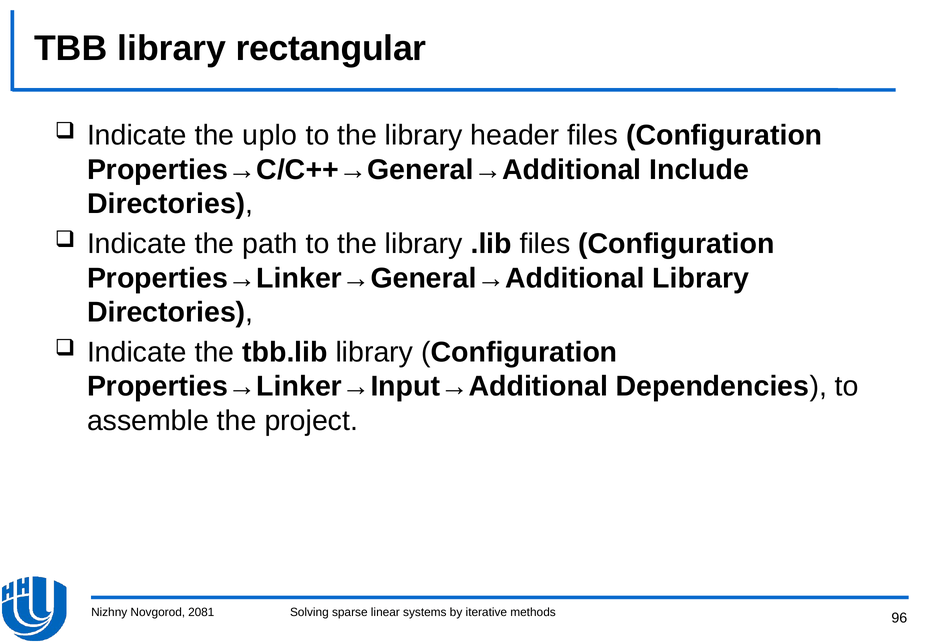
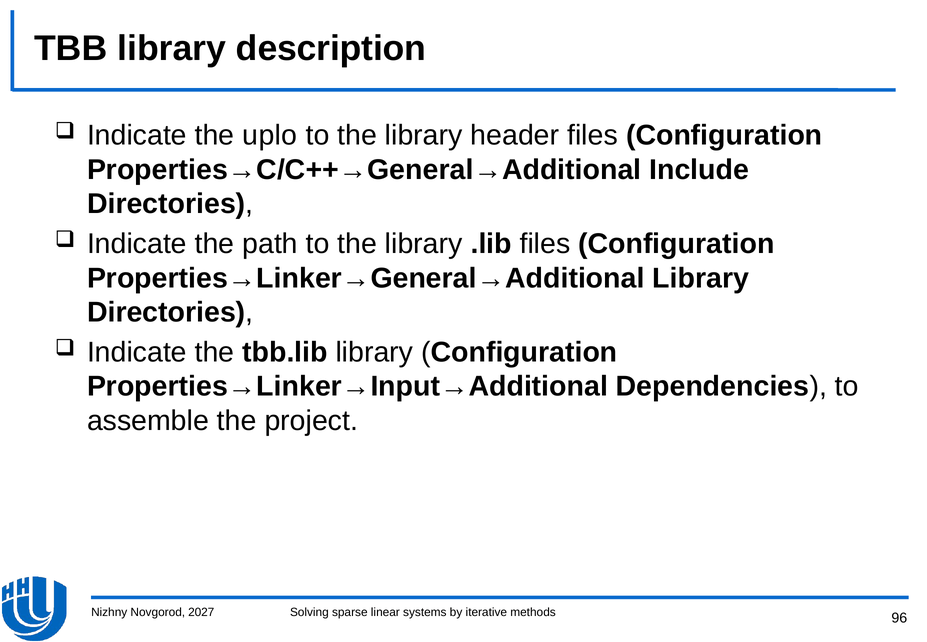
rectangular: rectangular -> description (331, 48)
2081: 2081 -> 2027 (201, 612)
